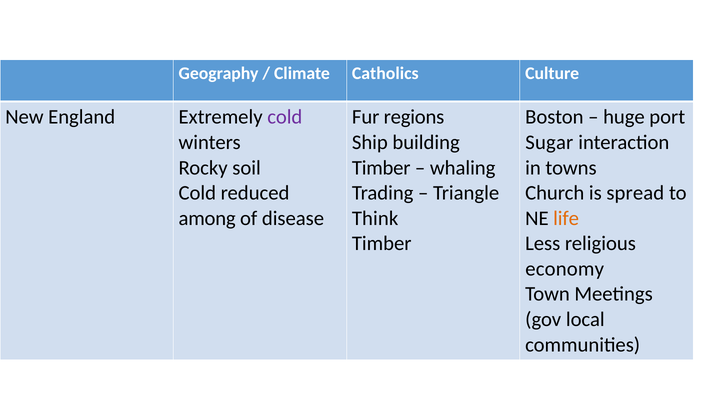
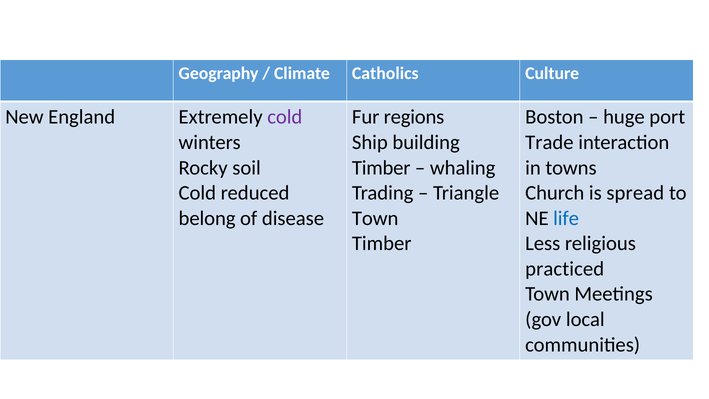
Sugar: Sugar -> Trade (549, 142)
among: among -> belong (207, 218)
Think: Think -> Town (375, 218)
life colour: orange -> blue (566, 218)
economy: economy -> practiced (565, 269)
